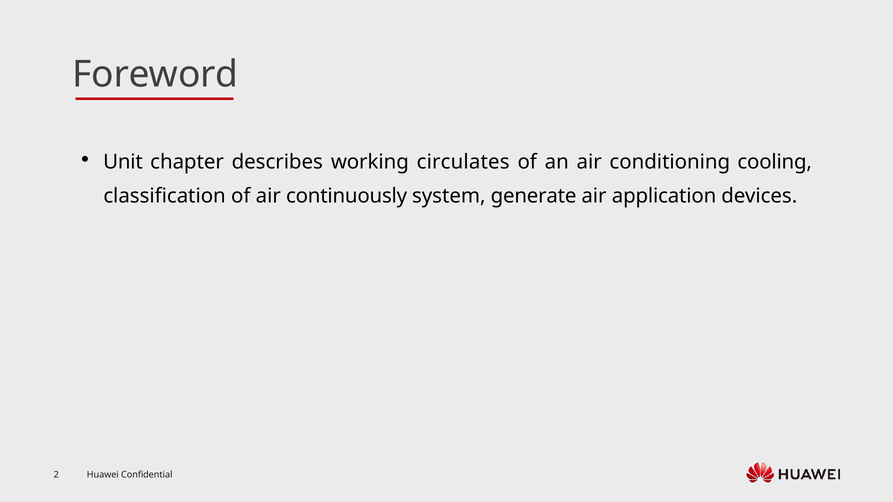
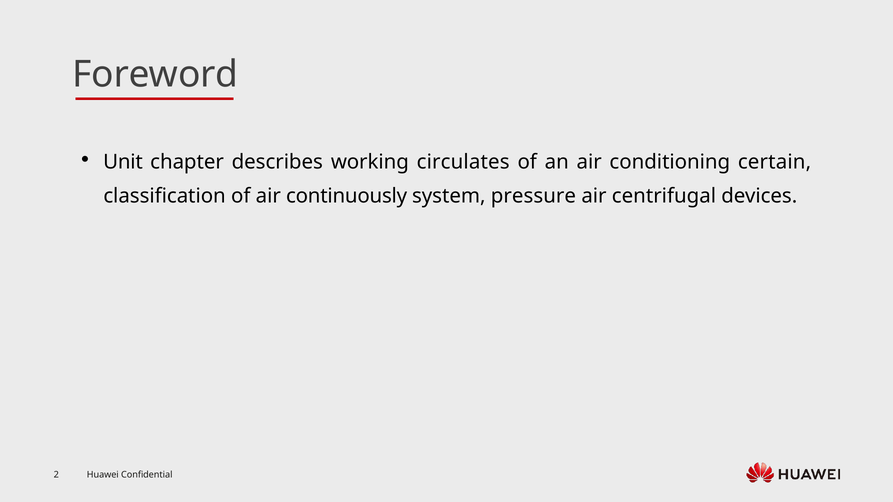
cooling: cooling -> certain (775, 162)
generate: generate -> pressure (533, 196)
application: application -> centrifugal (664, 196)
